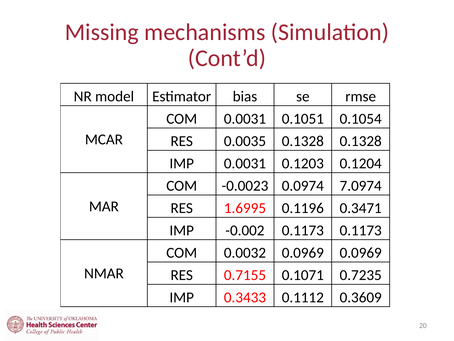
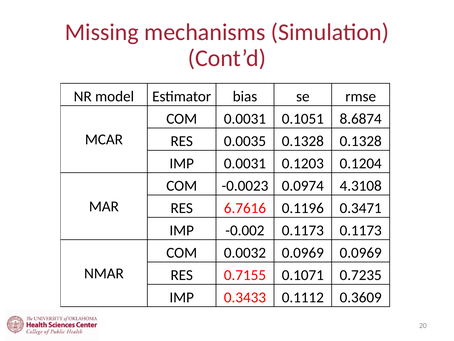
0.1054: 0.1054 -> 8.6874 (361, 119)
7.0974: 7.0974 -> 4.3108 (361, 186)
1.6995: 1.6995 -> 6.7616 (245, 208)
